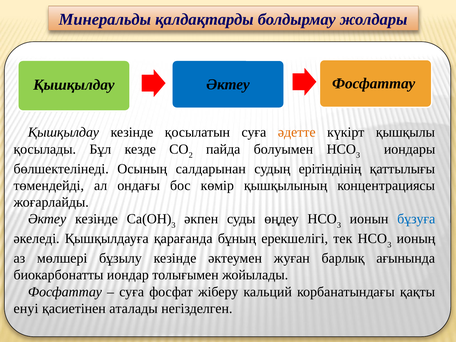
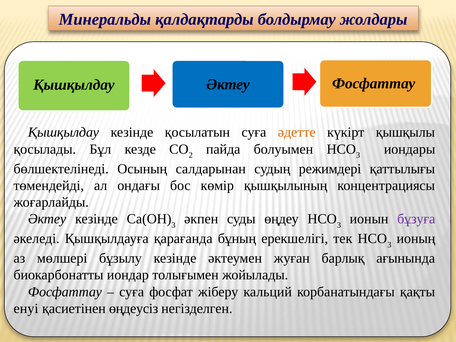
ерітіндінің: ерітіндінің -> режимдері (330, 169)
бұзуға colour: blue -> purple (416, 219)
аталады: аталады -> өңдеусіз (134, 308)
